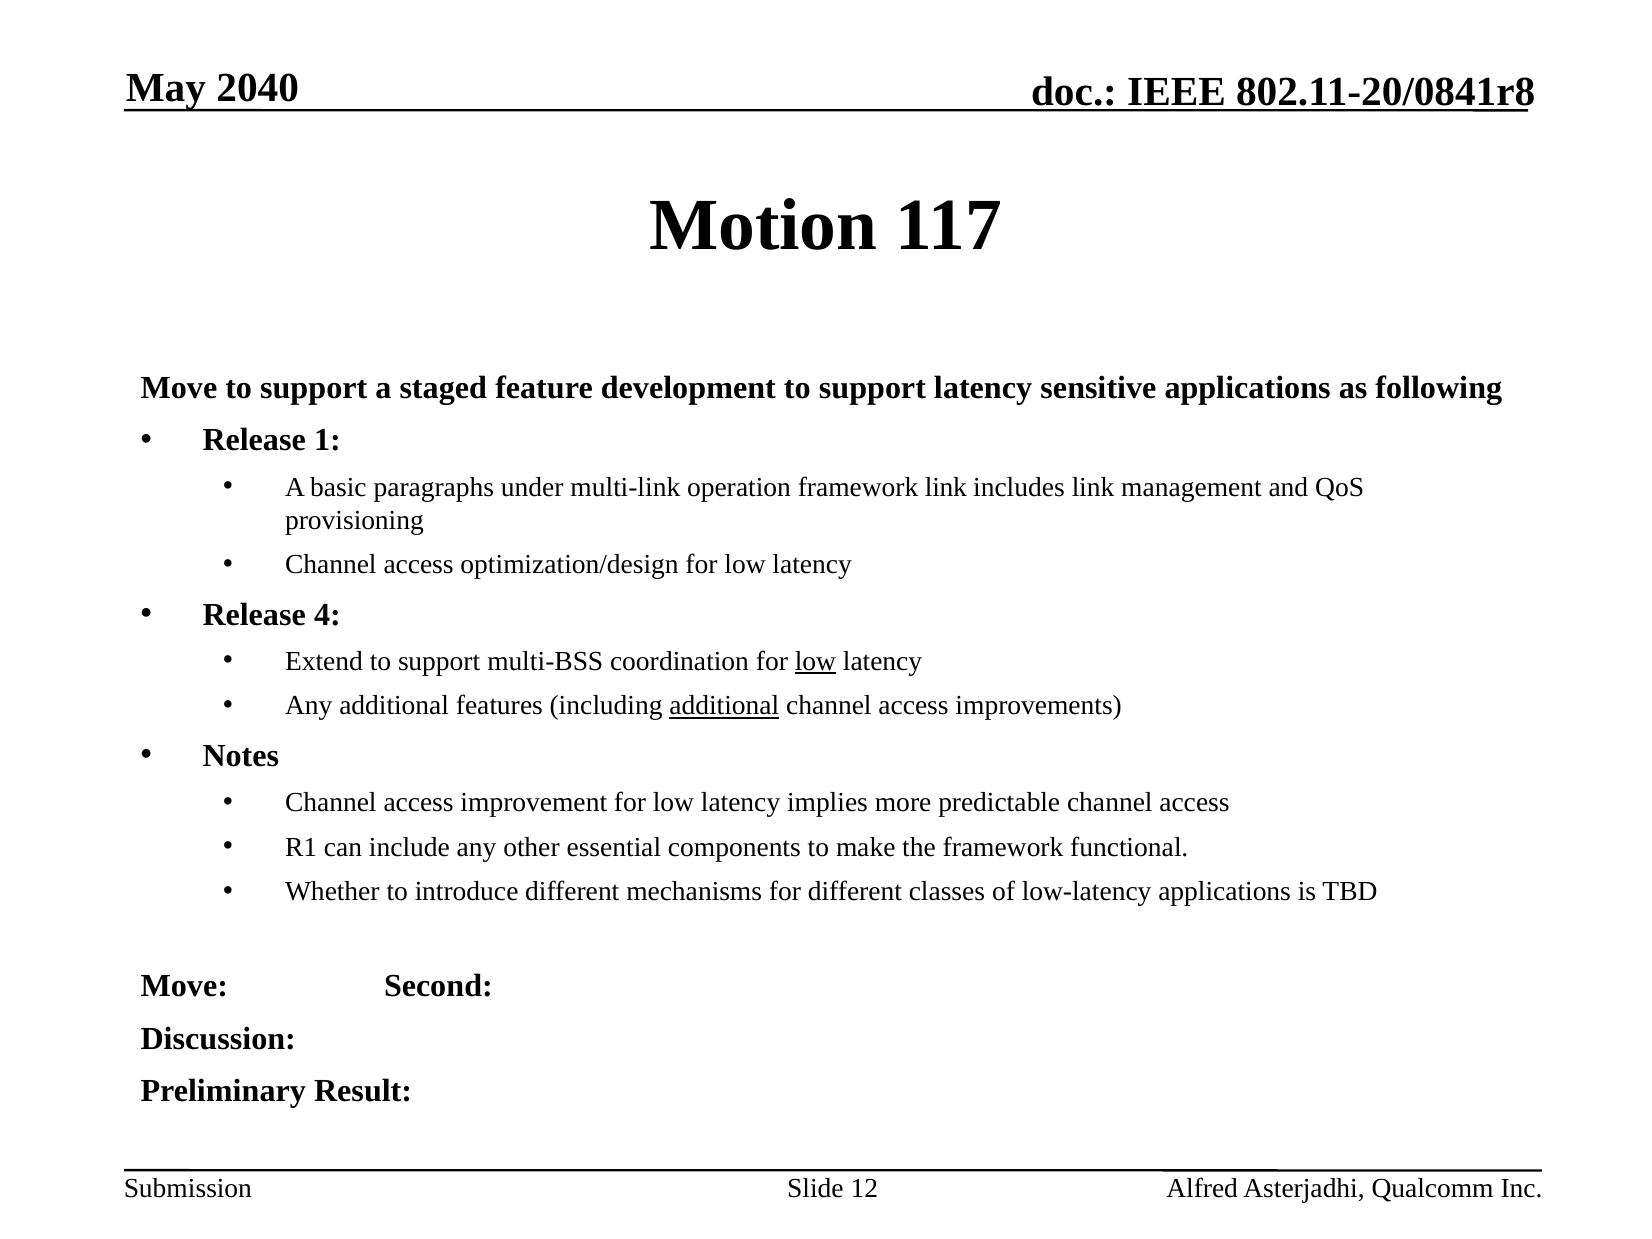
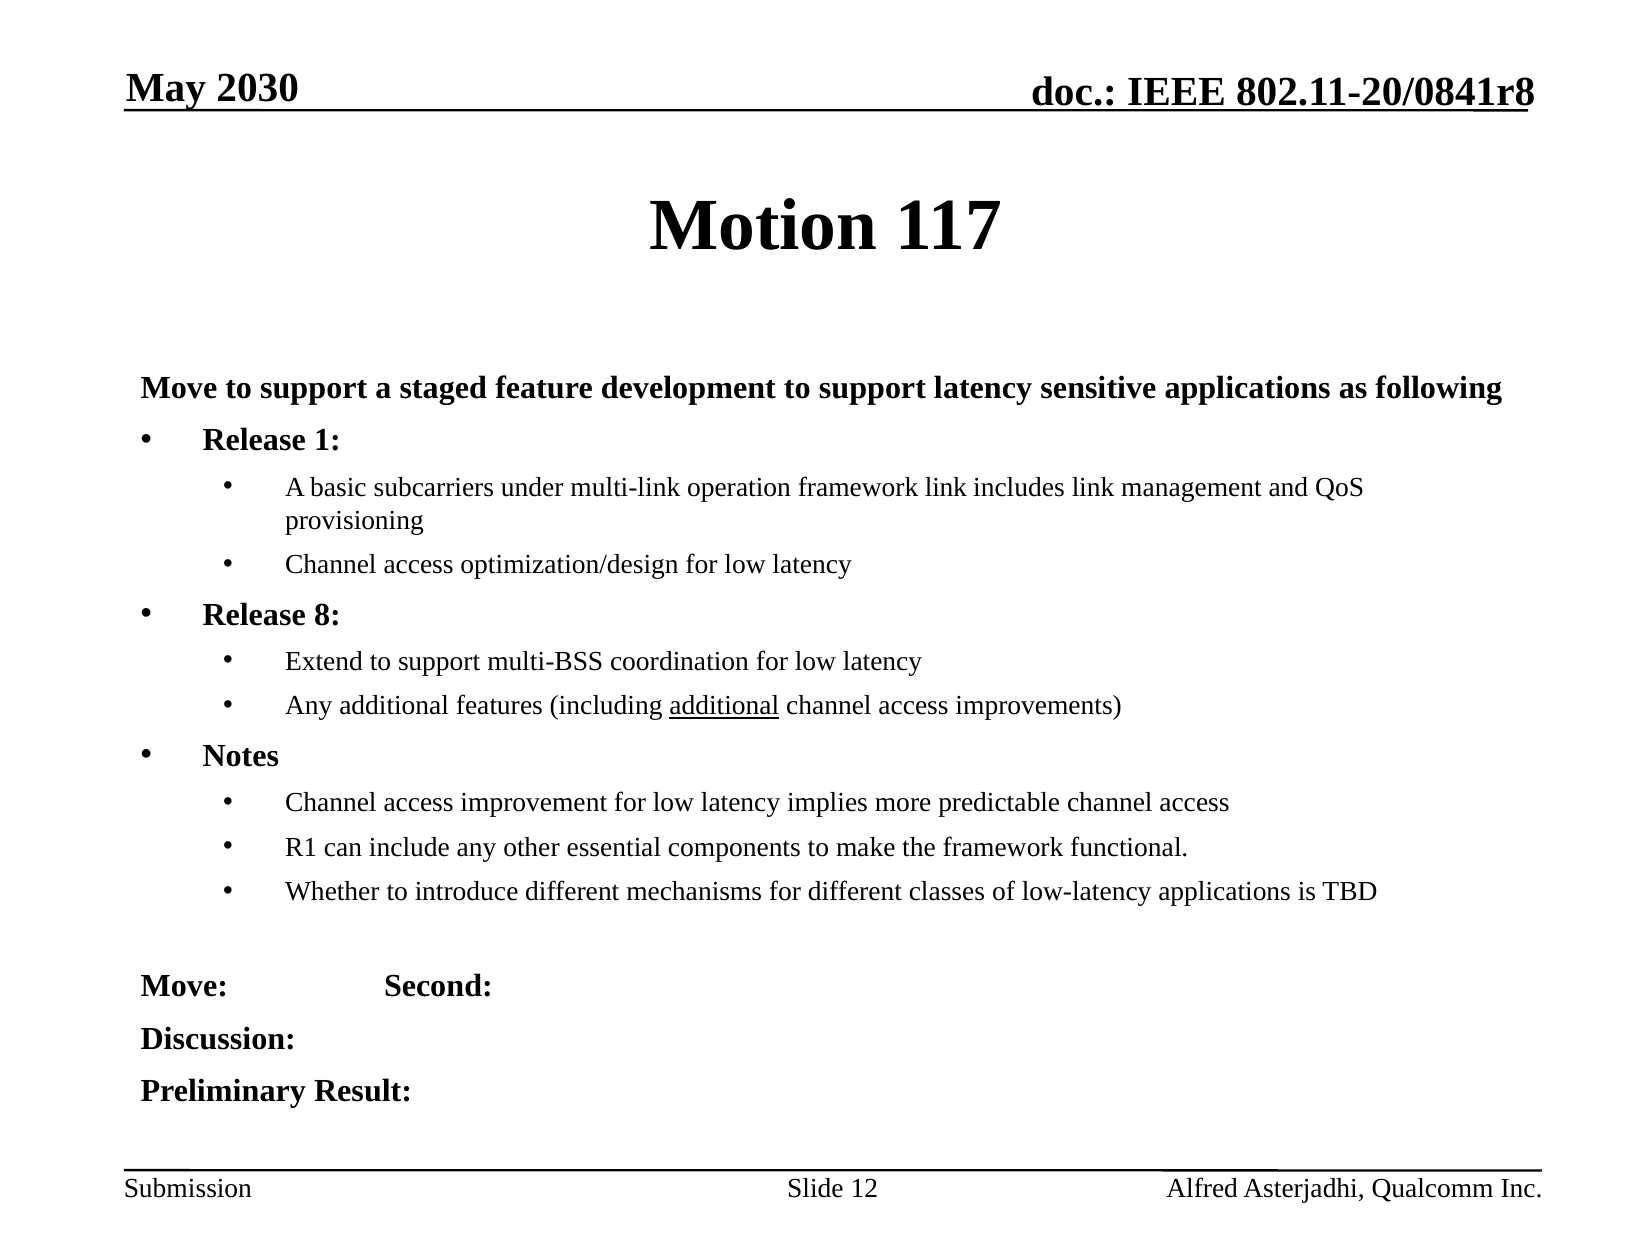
2040: 2040 -> 2030 (258, 88)
paragraphs: paragraphs -> subcarriers (434, 487)
4: 4 -> 8 (327, 614)
low underline: present -> none (815, 661)
